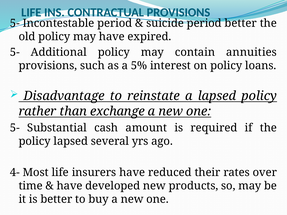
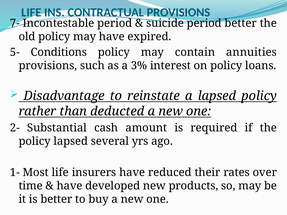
5-: 5- -> 7- (15, 23)
Additional: Additional -> Conditions (59, 52)
5%: 5% -> 3% (139, 66)
exchange: exchange -> deducted (117, 111)
5-: 5- -> 2- (15, 128)
4-: 4- -> 1- (15, 173)
